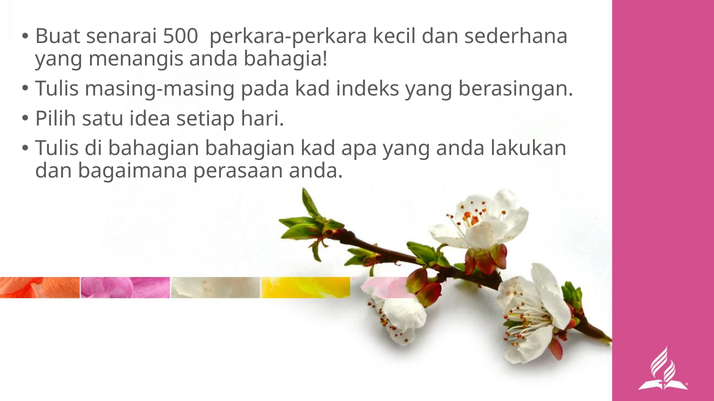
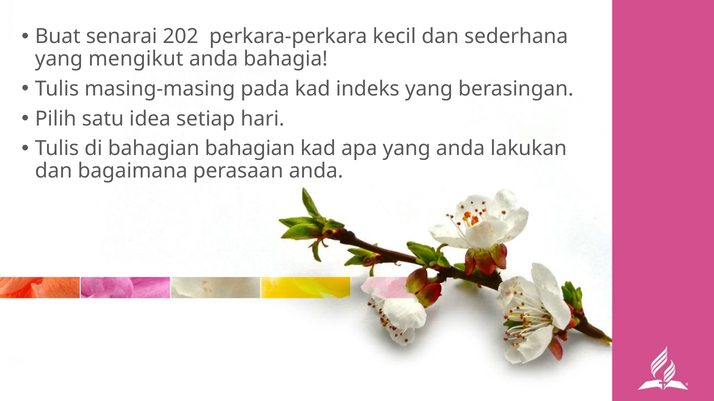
500: 500 -> 202 (181, 37)
menangis: menangis -> mengikut (136, 59)
